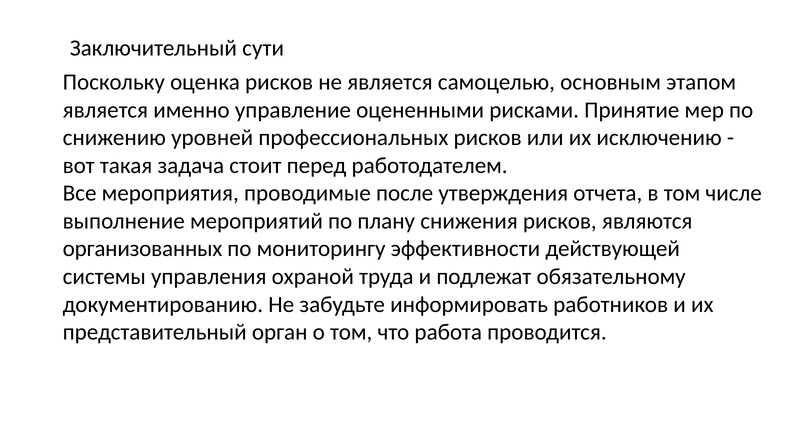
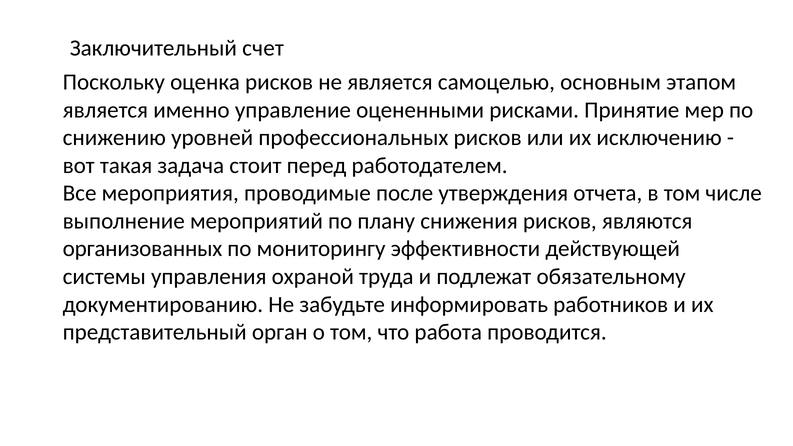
сути: сути -> счет (263, 48)
